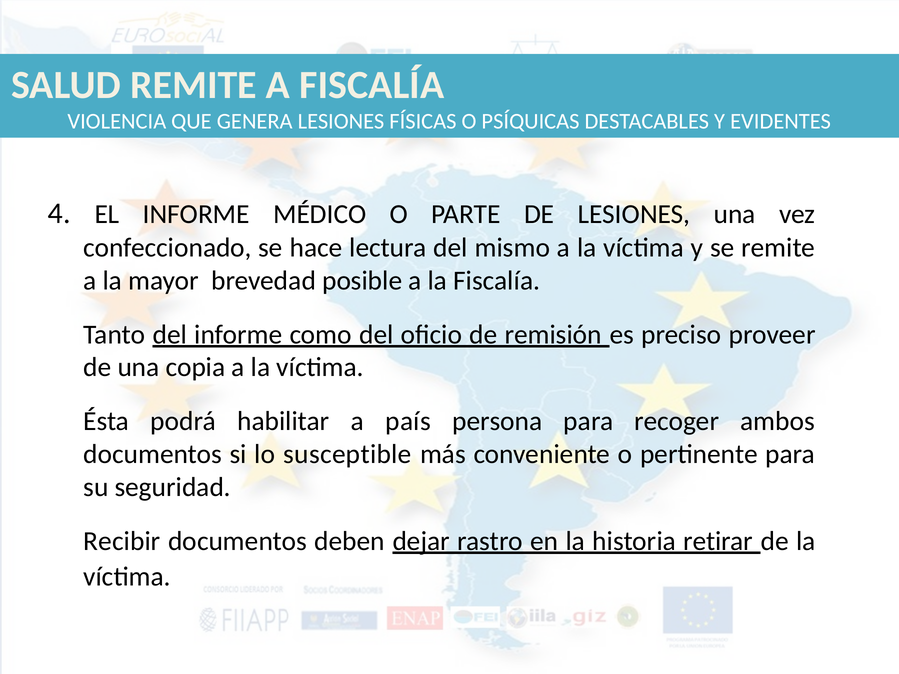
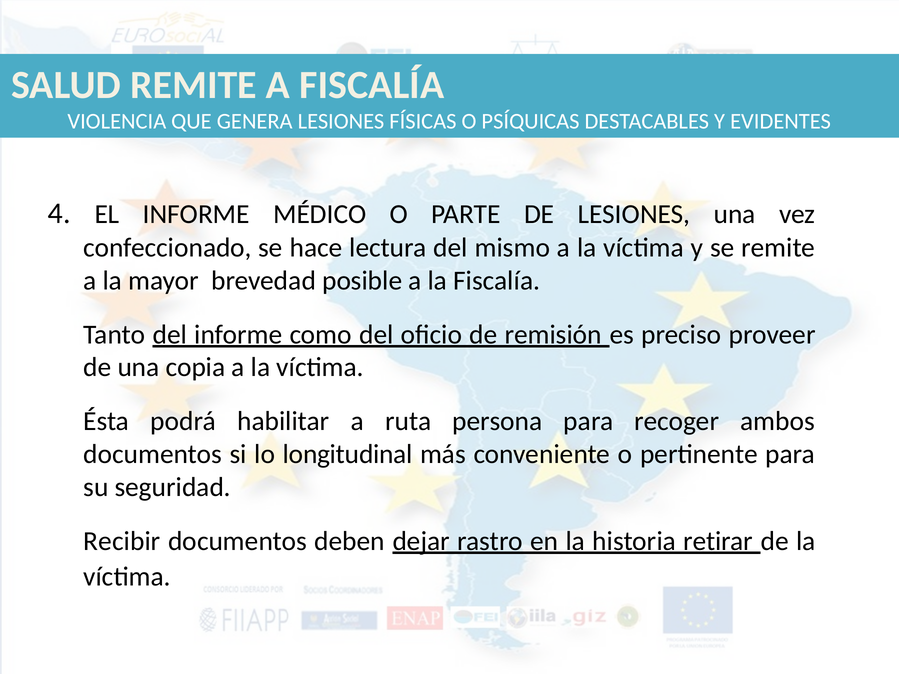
país: país -> ruta (408, 421)
susceptible: susceptible -> longitudinal (348, 454)
